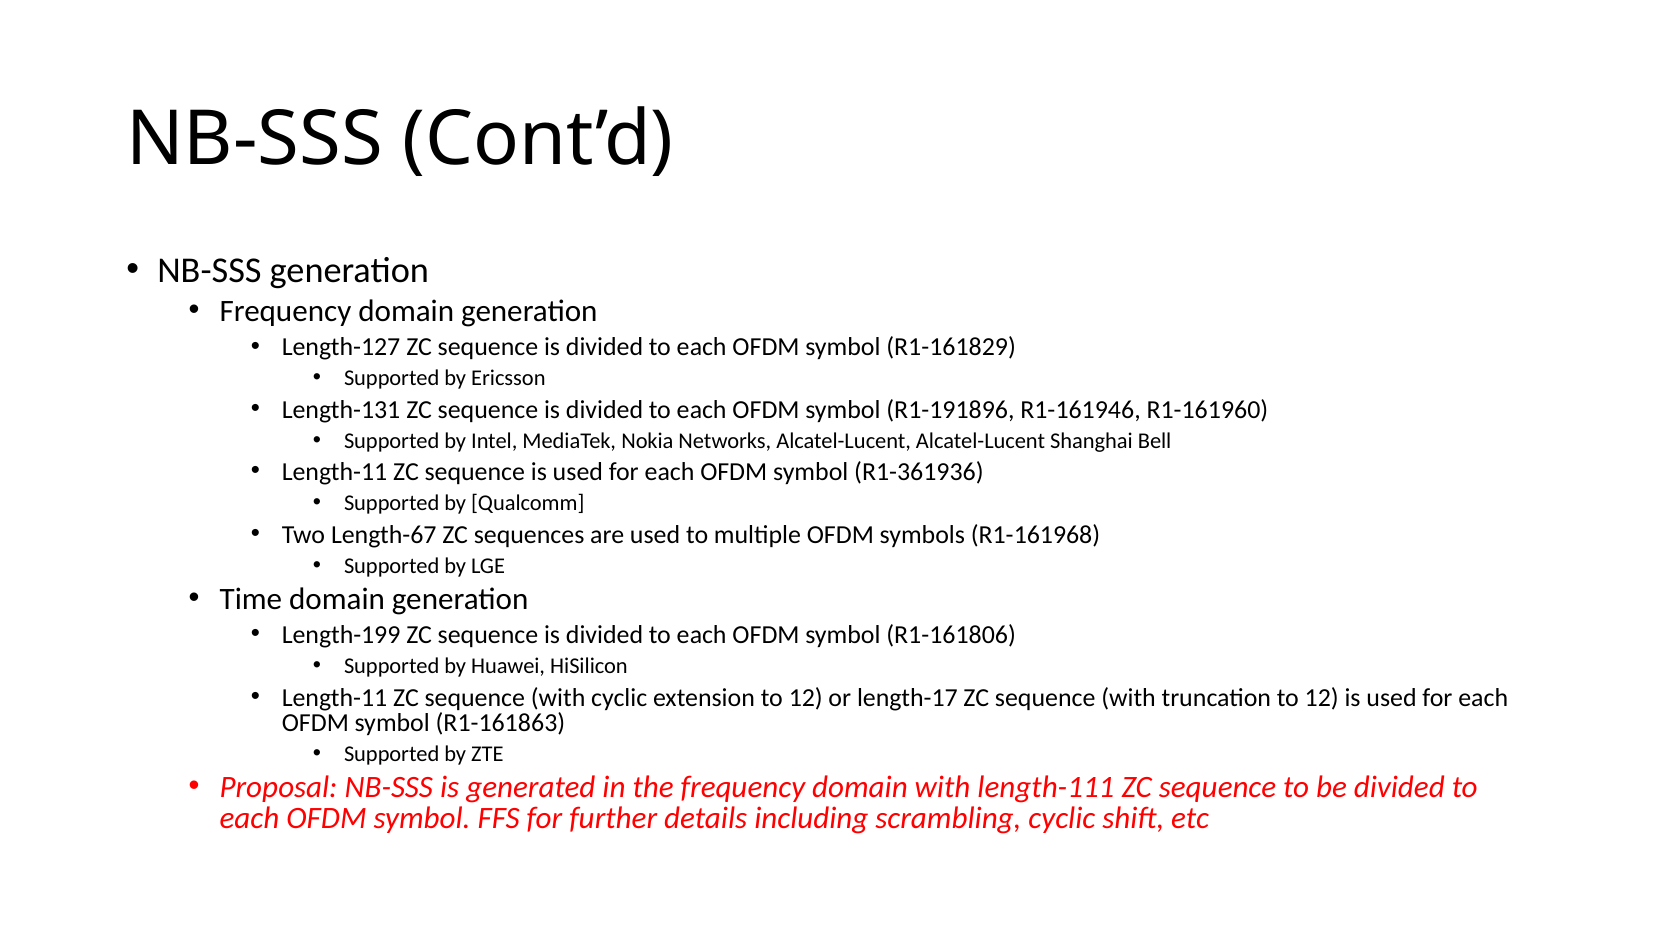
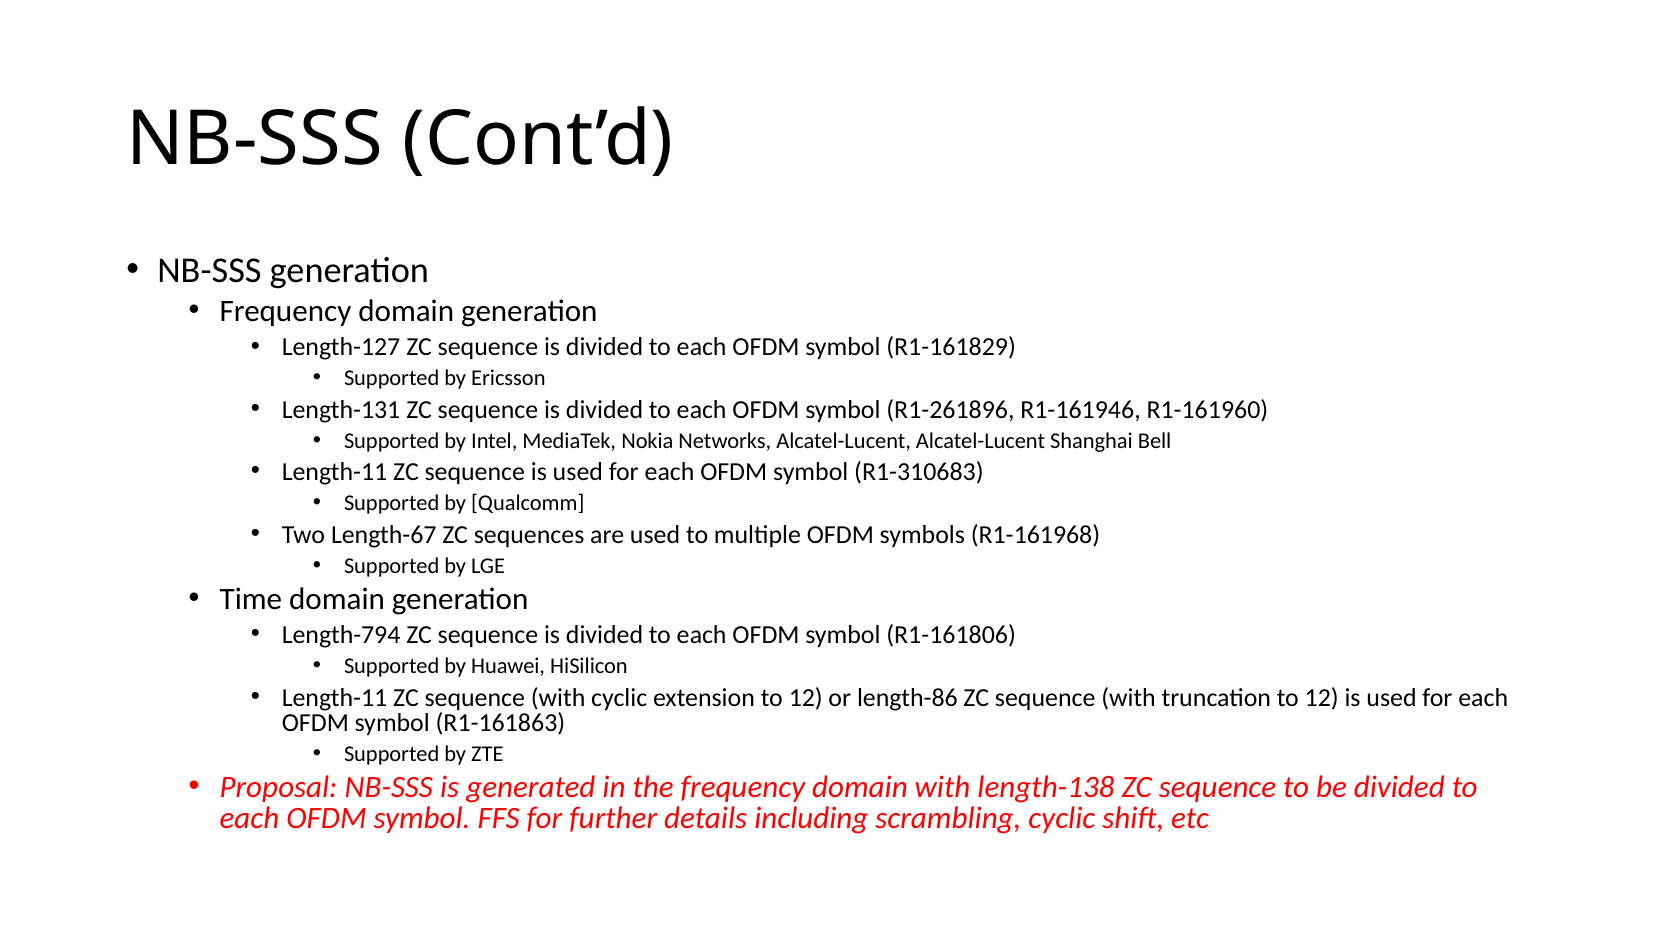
R1-191896: R1-191896 -> R1-261896 (950, 409)
R1-361936: R1-361936 -> R1-310683 (919, 472)
Length-199: Length-199 -> Length-794 (341, 635)
length-17: length-17 -> length-86 (907, 697)
length-111: length-111 -> length-138 (1046, 787)
